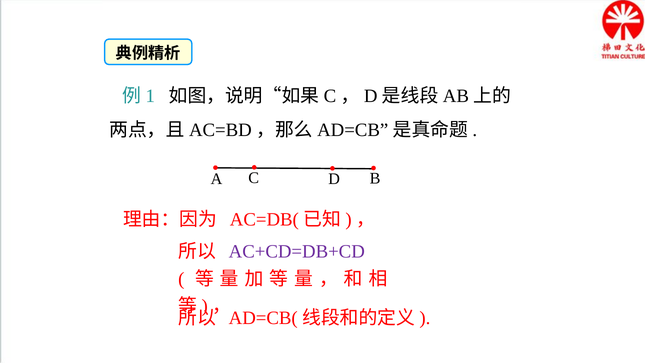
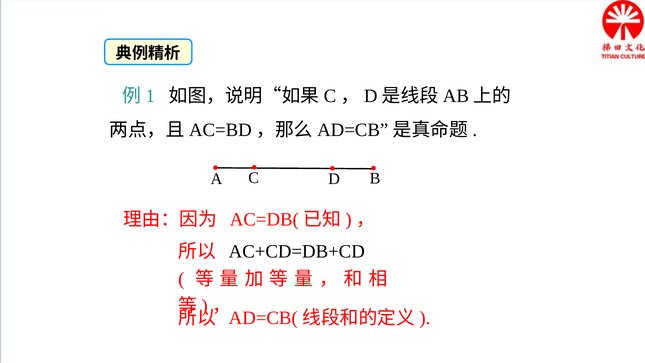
AC+CD=DB+CD colour: purple -> black (297, 252)
